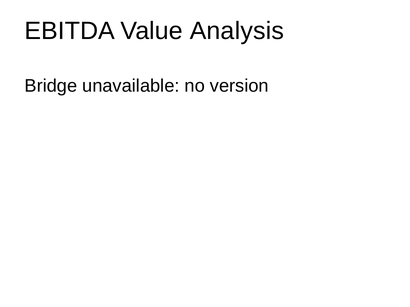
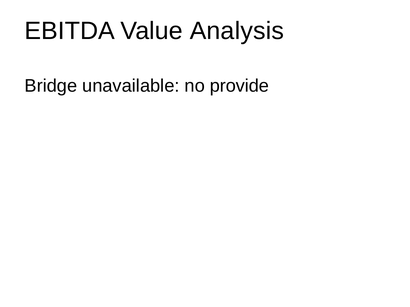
version: version -> provide (239, 86)
